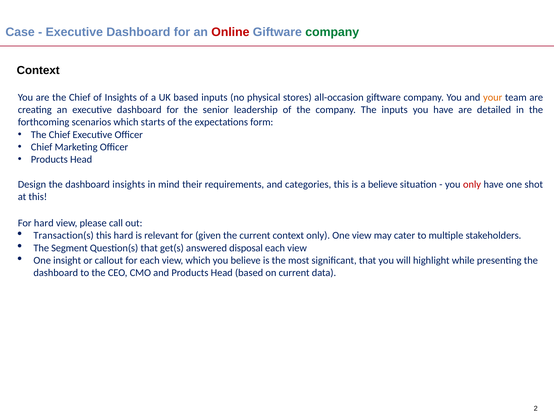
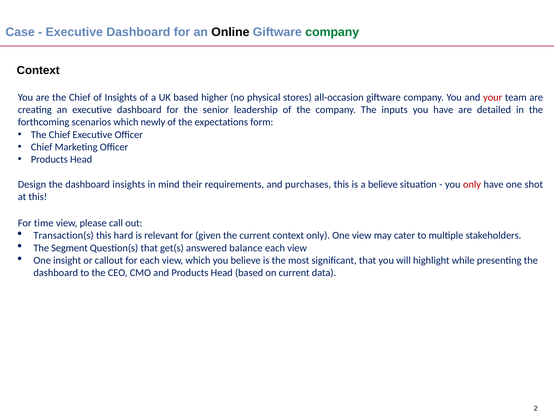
Online colour: red -> black (230, 32)
based inputs: inputs -> higher (214, 97)
your colour: orange -> red (493, 97)
starts: starts -> newly (153, 122)
categories: categories -> purchases (308, 185)
For hard: hard -> time (44, 223)
disposal: disposal -> balance (246, 248)
